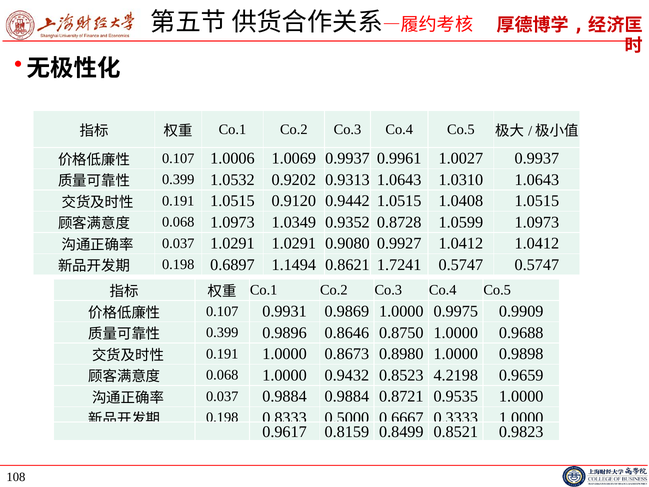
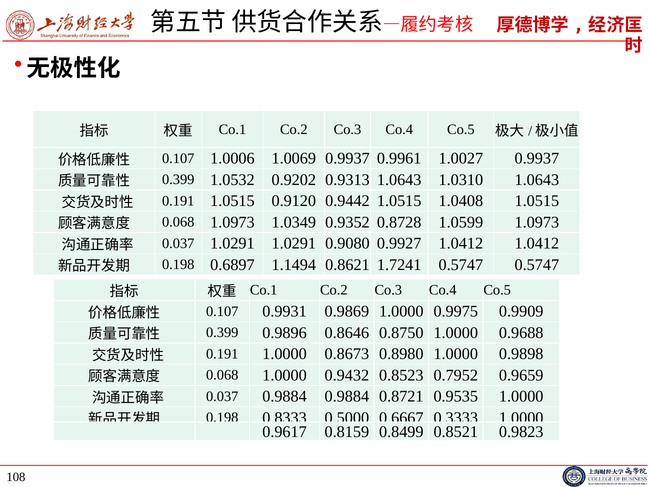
4.2198: 4.2198 -> 0.7952 (456, 375)
